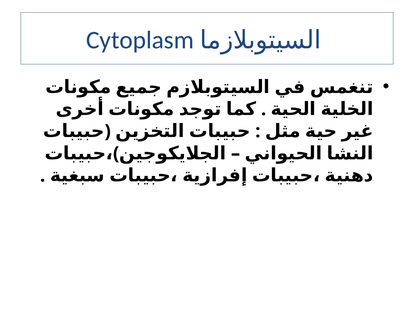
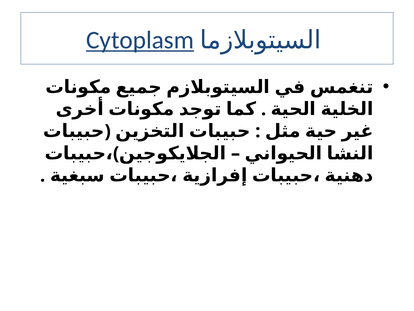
Cytoplasm underline: none -> present (140, 40)
